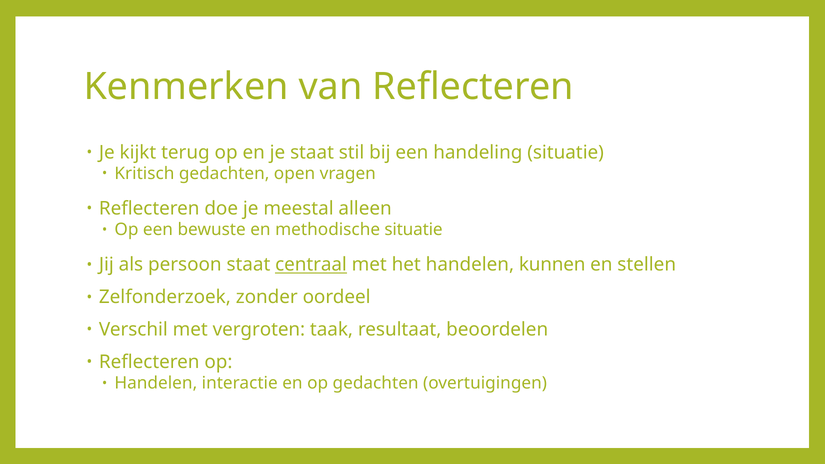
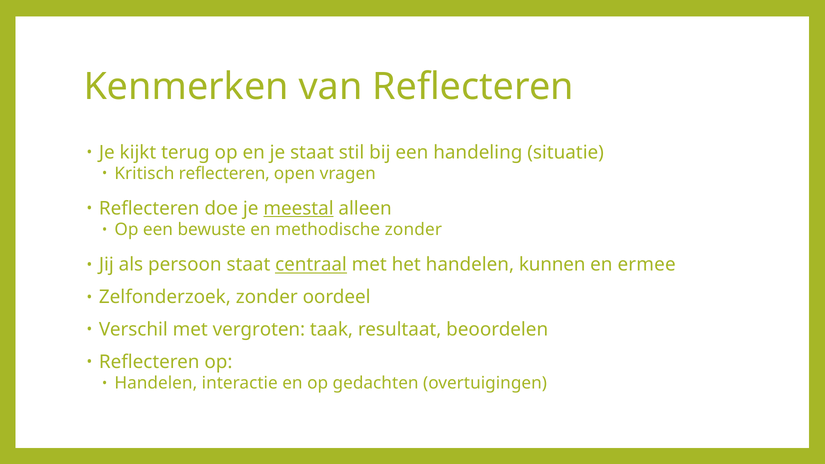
Kritisch gedachten: gedachten -> reflecteren (224, 174)
meestal underline: none -> present (299, 209)
methodische situatie: situatie -> zonder (413, 230)
stellen: stellen -> ermee (647, 265)
